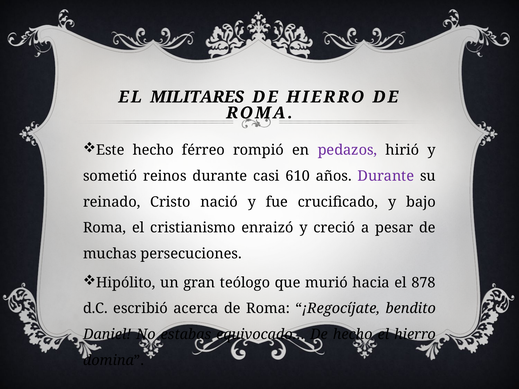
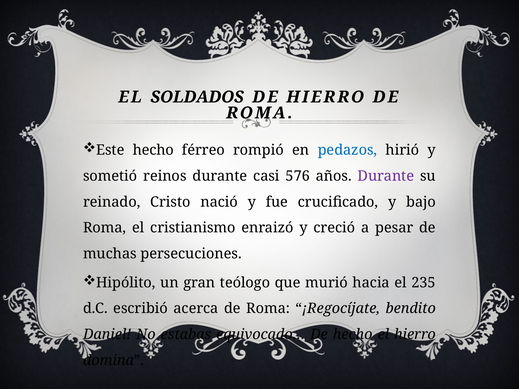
MILITARES: MILITARES -> SOLDADOS (197, 97)
pedazos colour: purple -> blue (347, 150)
610: 610 -> 576 (298, 176)
878: 878 -> 235 (424, 283)
